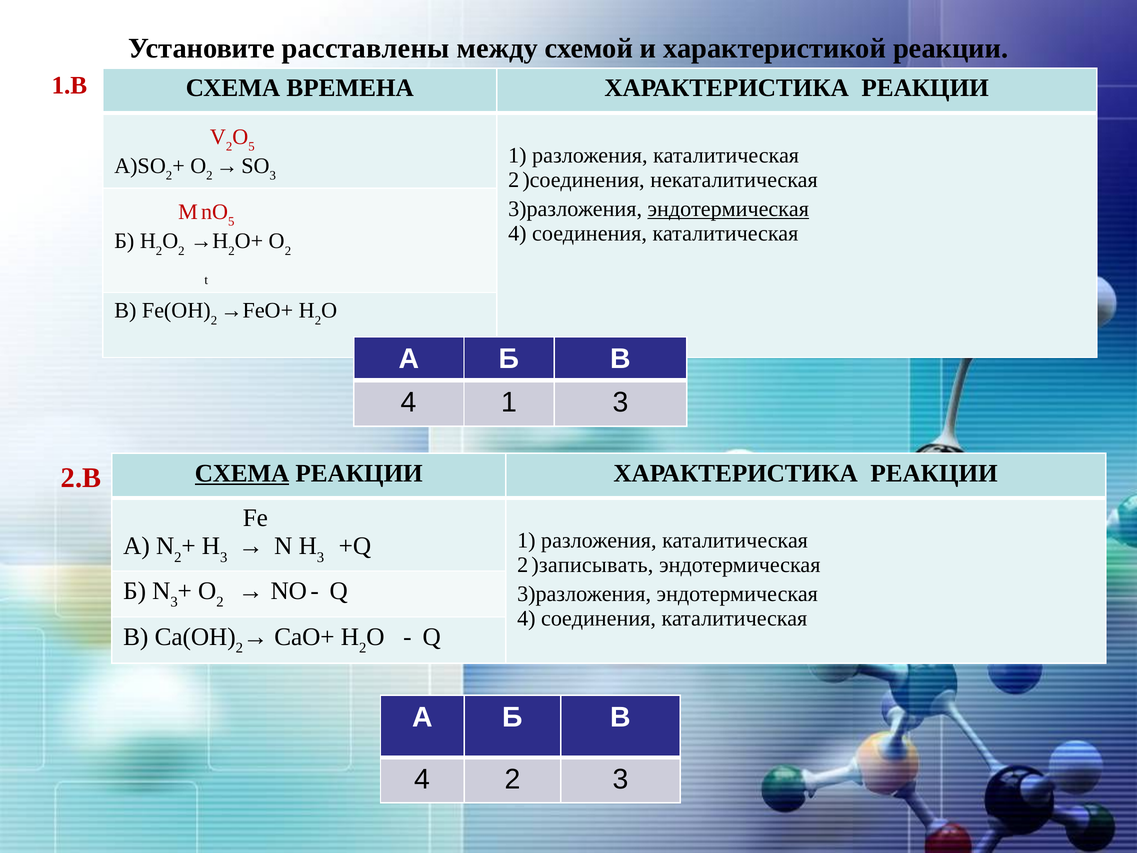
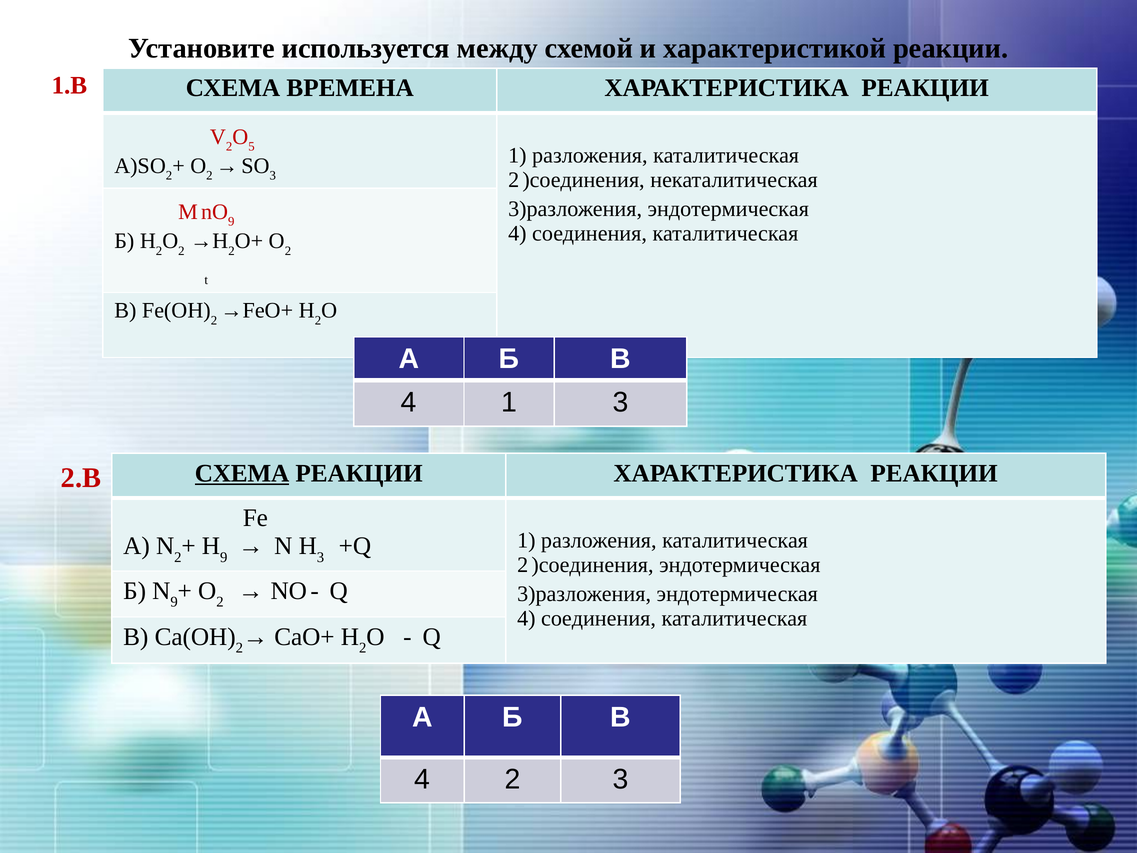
расставлены: расставлены -> используется (366, 48)
эндотермическая underline: present -> none (728, 209)
5: 5 -> 9 (231, 222)
3: 3 -> 9 (224, 557)
)записывать: )записывать -> )cоединения (592, 565)
N 3: 3 -> 9 (174, 602)
